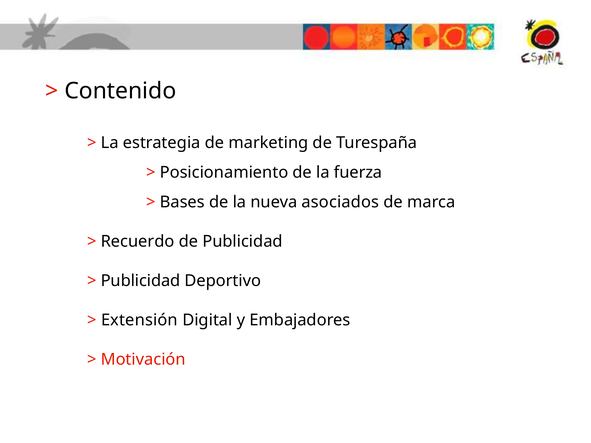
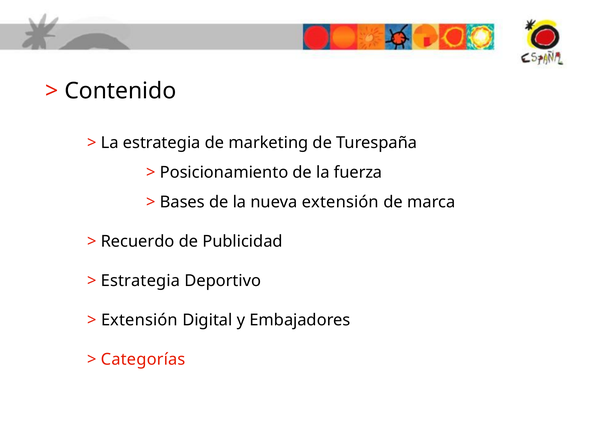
nueva asociados: asociados -> extensión (340, 202)
Publicidad: Publicidad -> Estrategia (140, 281)
Motivación: Motivación -> Categorías (143, 360)
